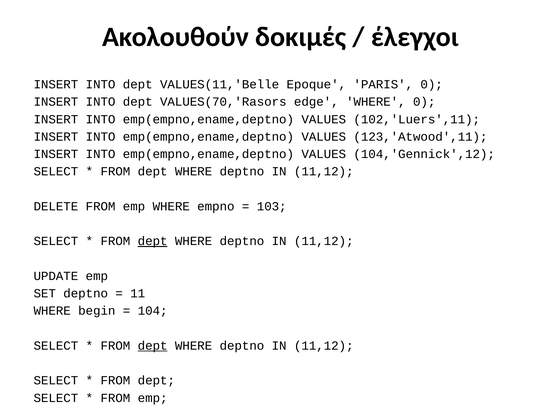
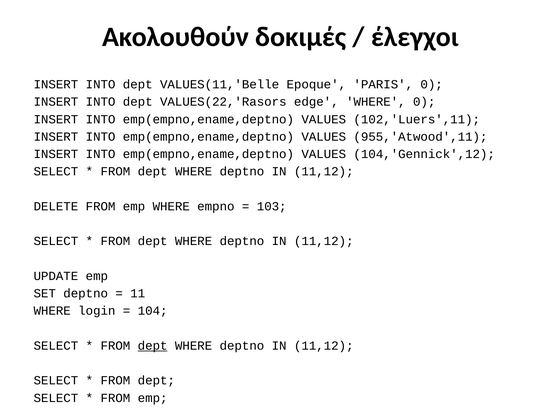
VALUES(70,'Rasors: VALUES(70,'Rasors -> VALUES(22,'Rasors (223, 102)
123,'Atwood',11: 123,'Atwood',11 -> 955,'Atwood',11 (420, 137)
dept underline: present -> none (153, 241)
begin: begin -> login (97, 311)
